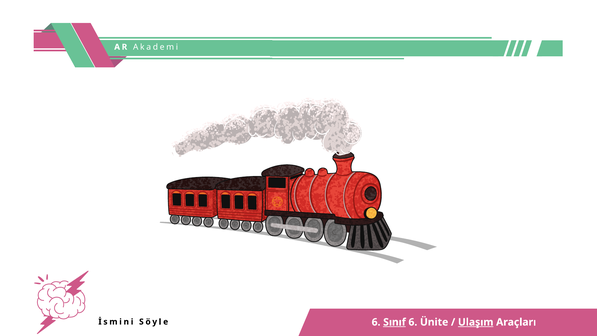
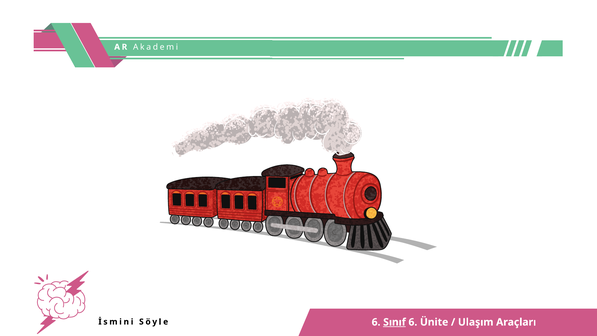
Ulaşım underline: present -> none (476, 322)
